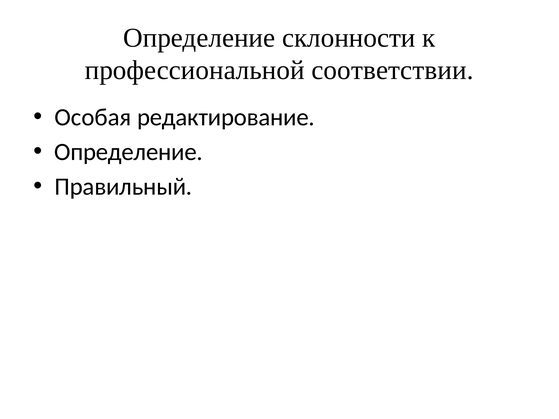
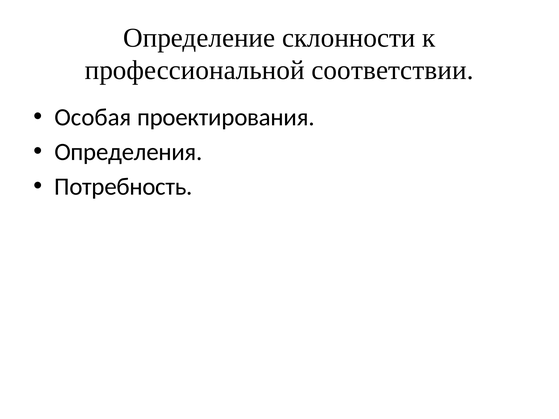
редактирование: редактирование -> проектирования (226, 117)
Определение: Определение -> Определения (128, 152)
Правильный: Правильный -> Потребность (123, 187)
